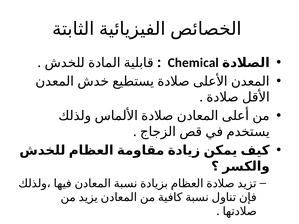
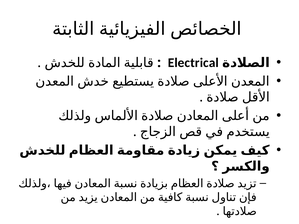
Chemical: Chemical -> Electrical (193, 63)
